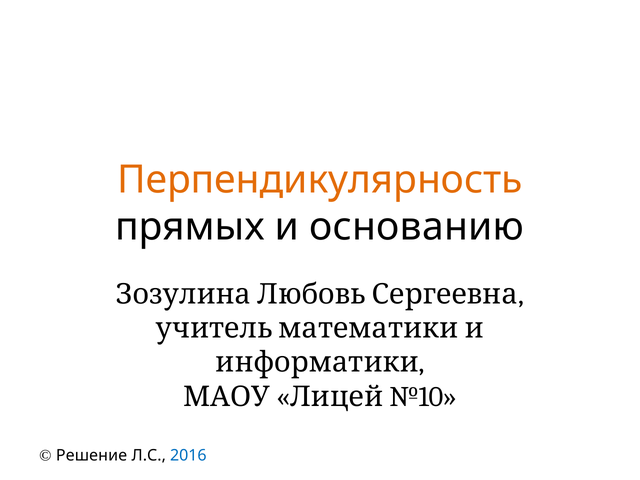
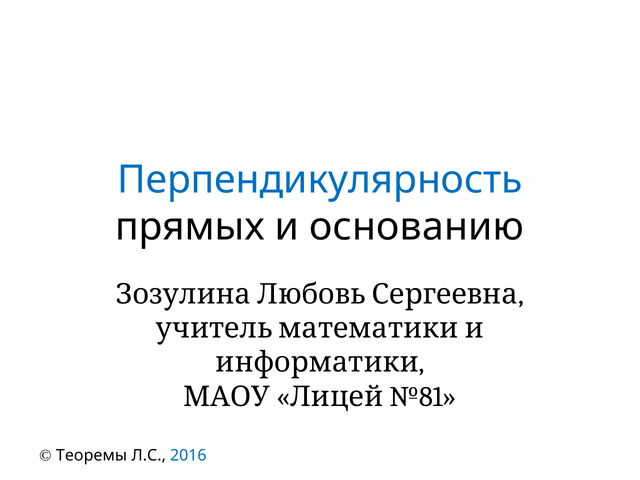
Перпендикулярность colour: orange -> blue (320, 180)
№10: №10 -> №81 (423, 397)
Решение: Решение -> Теоремы (92, 455)
